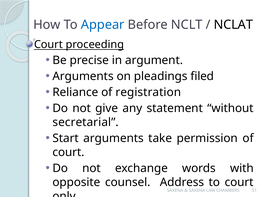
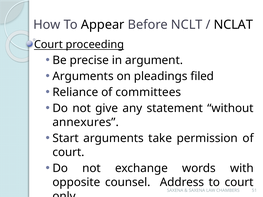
Appear colour: blue -> black (103, 25)
registration: registration -> committees (148, 92)
secretarial: secretarial -> annexures (86, 122)
